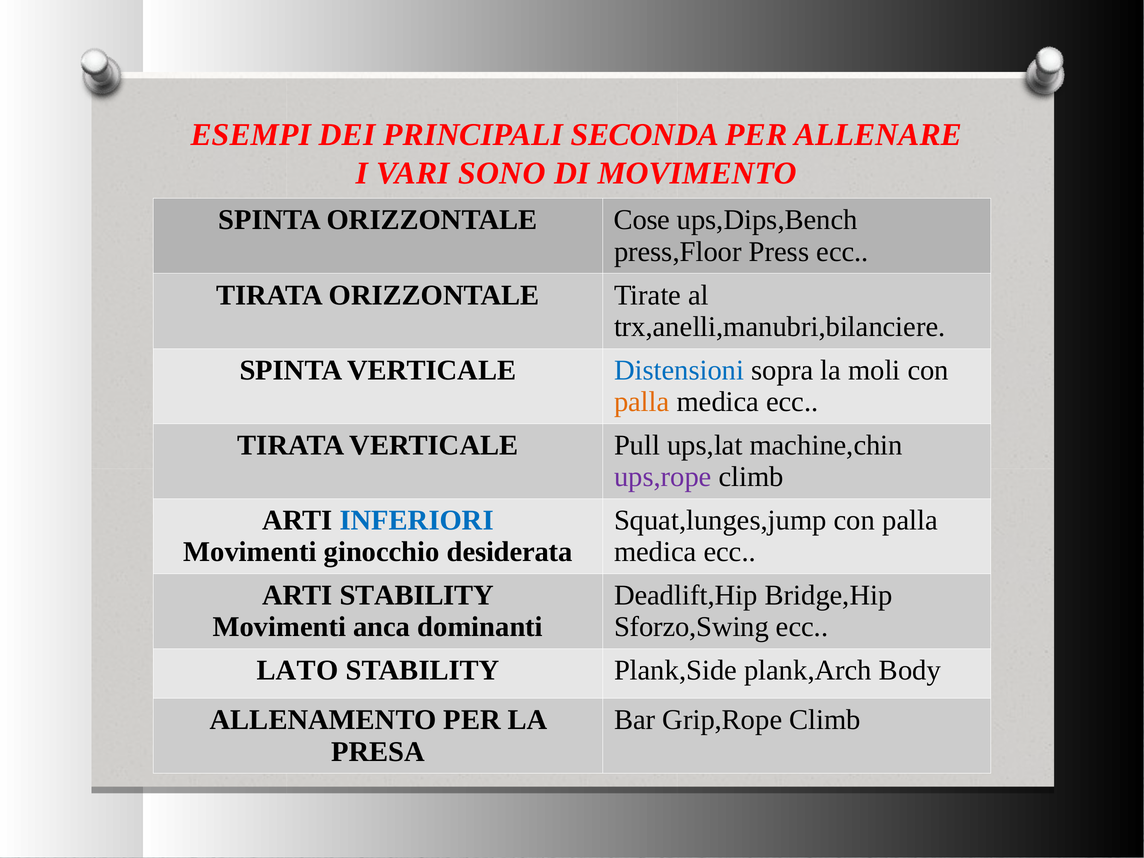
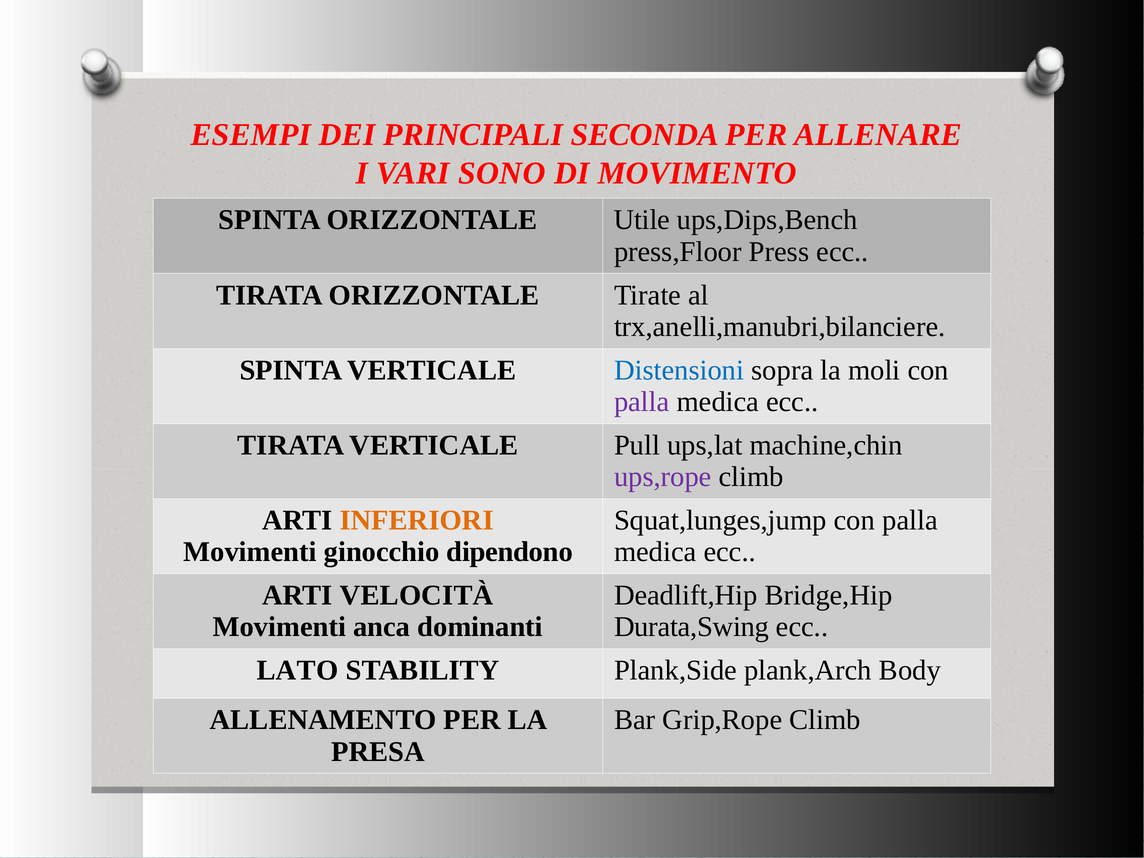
Cose: Cose -> Utile (642, 220)
palla colour: orange -> purple (642, 402)
INFERIORI colour: blue -> orange (417, 520)
desiderata: desiderata -> dipendono (510, 552)
ARTI STABILITY: STABILITY -> VELOCITÀ (417, 595)
Sforzo,Swing: Sforzo,Swing -> Durata,Swing (692, 627)
